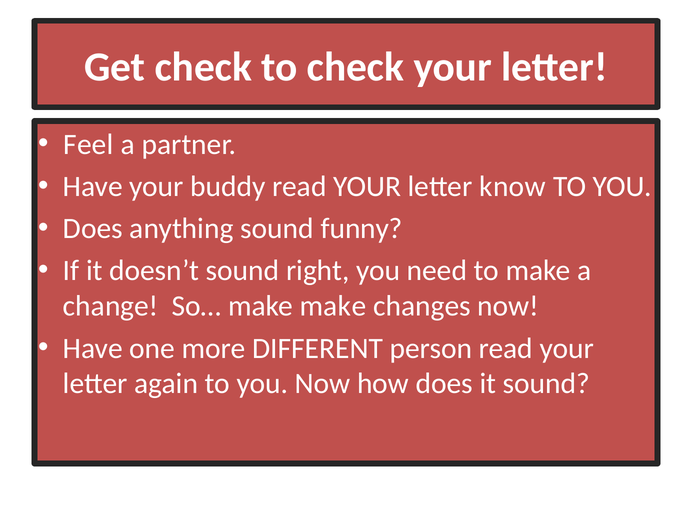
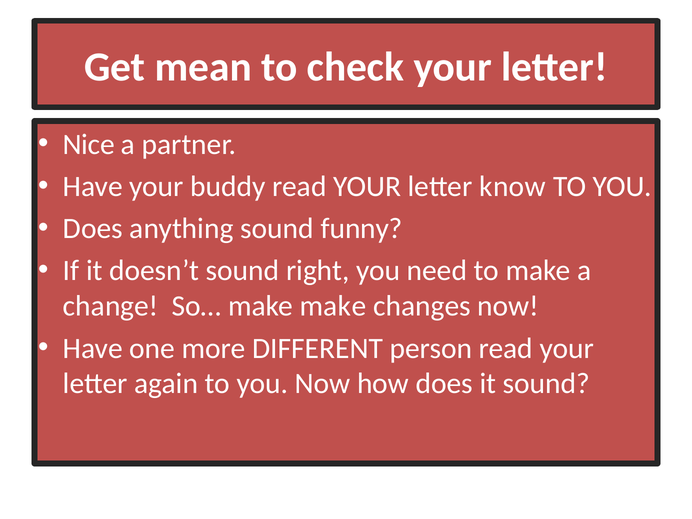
Get check: check -> mean (203, 67)
Feel: Feel -> Nice (89, 144)
